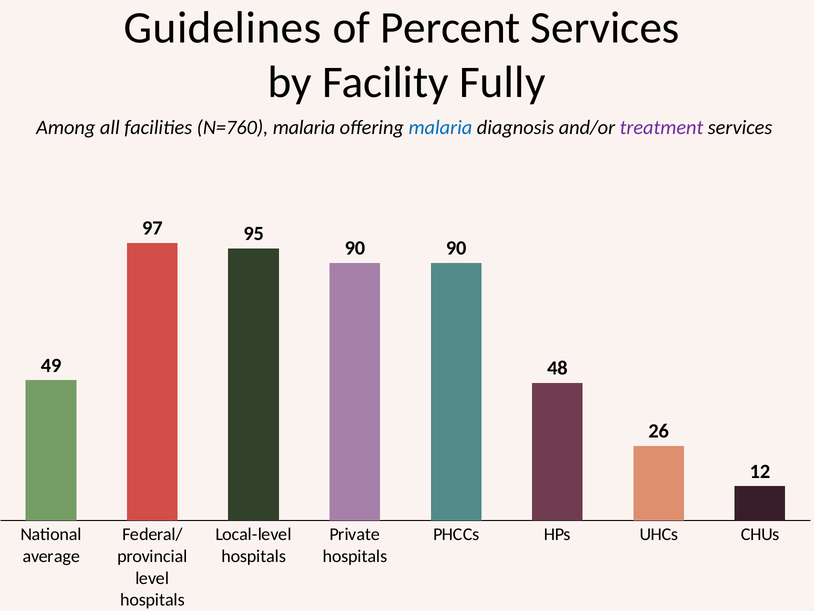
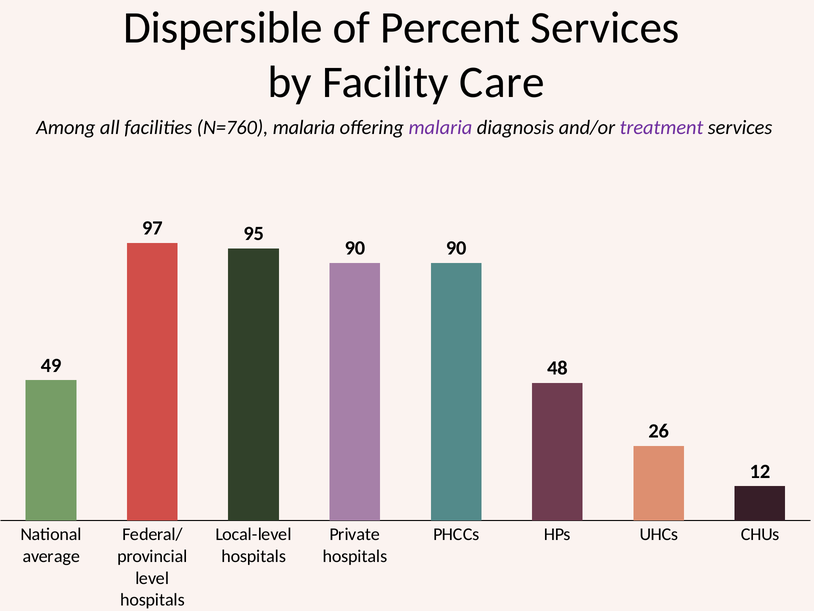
Guidelines: Guidelines -> Dispersible (223, 28)
Fully: Fully -> Care (502, 82)
malaria colour: blue -> purple (440, 127)
